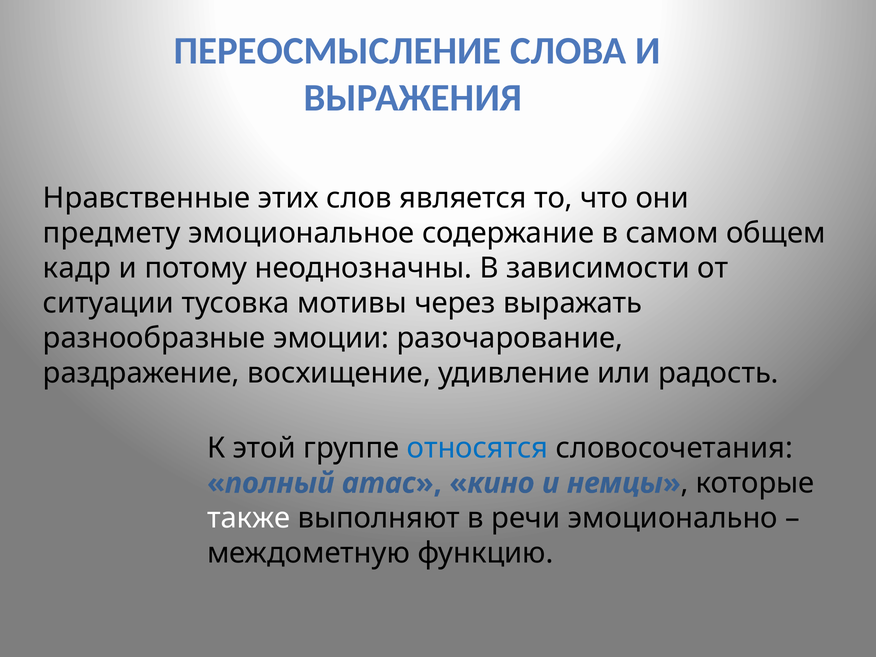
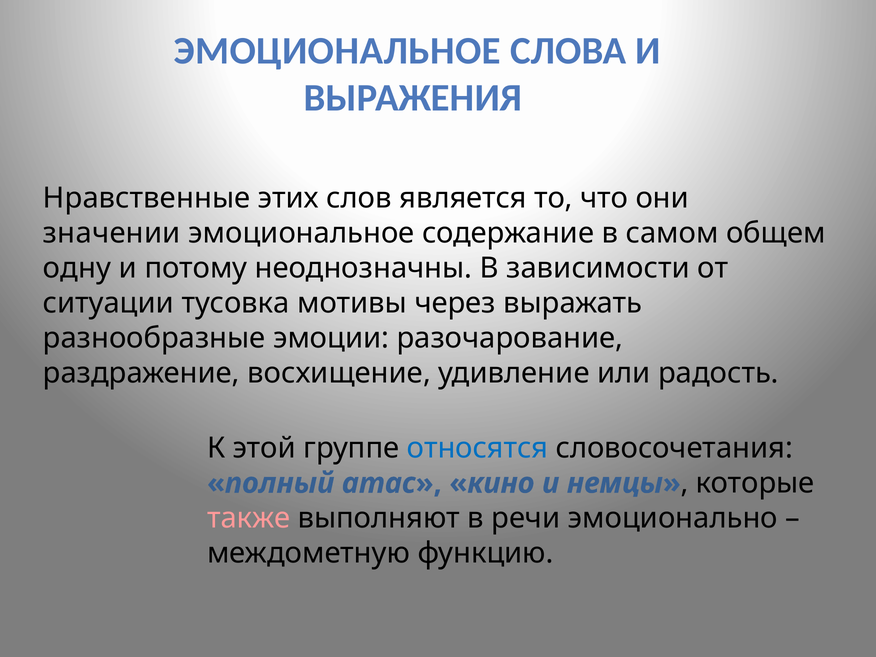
ПЕРЕОСМЫСЛЕНИЕ: ПЕРЕОСМЫСЛЕНИЕ -> ЭМОЦИОНАЛЬНОЕ (337, 51)
предмету: предмету -> значении (112, 233)
кадр: кадр -> одну (77, 268)
также colour: white -> pink (249, 518)
